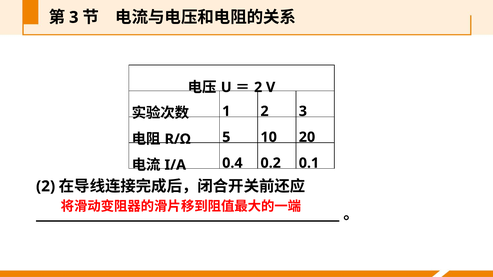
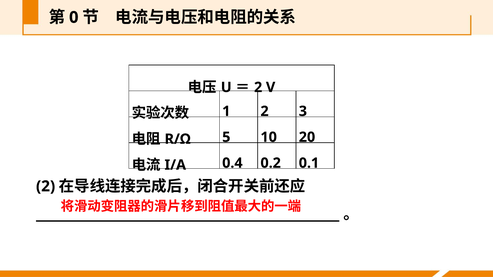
3: 3 -> 0 (74, 17)
